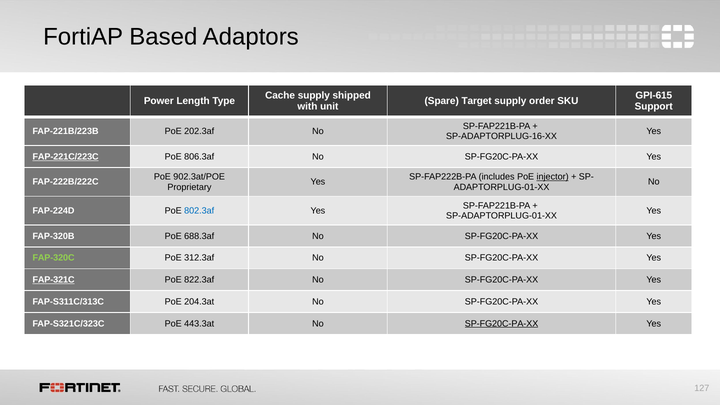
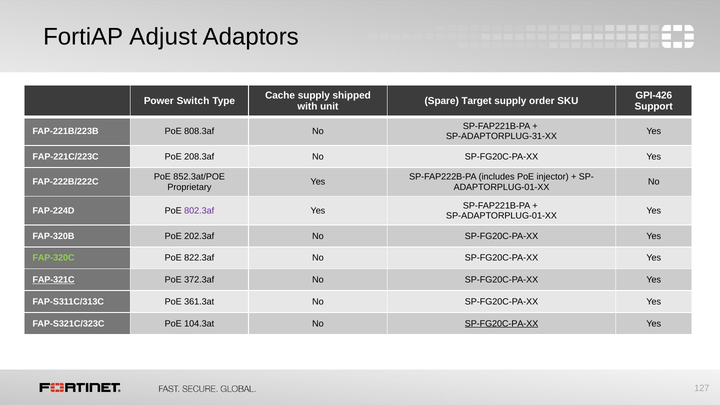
Based: Based -> Adjust (163, 37)
GPI-615: GPI-615 -> GPI-426 (654, 96)
Length: Length -> Switch (193, 101)
202.3af: 202.3af -> 808.3af (199, 131)
SP-ADAPTORPLUG-16-XX: SP-ADAPTORPLUG-16-XX -> SP-ADAPTORPLUG-31-XX (502, 136)
FAP-221C/223C underline: present -> none (66, 157)
806.3af: 806.3af -> 208.3af (199, 157)
902.3at/POE: 902.3at/POE -> 852.3at/POE (199, 177)
injector underline: present -> none (553, 177)
802.3af colour: blue -> purple (199, 211)
688.3af: 688.3af -> 202.3af (199, 236)
312.3af: 312.3af -> 822.3af (199, 258)
822.3af: 822.3af -> 372.3af (199, 280)
204.3at: 204.3at -> 361.3at (199, 302)
443.3at: 443.3at -> 104.3at (199, 324)
